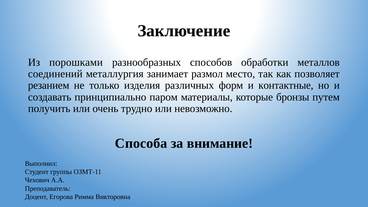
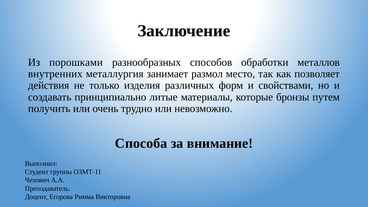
соединений: соединений -> внутренних (55, 74)
резанием: резанием -> действия (49, 85)
контактные: контактные -> свойствами (286, 85)
паром: паром -> литые (164, 97)
